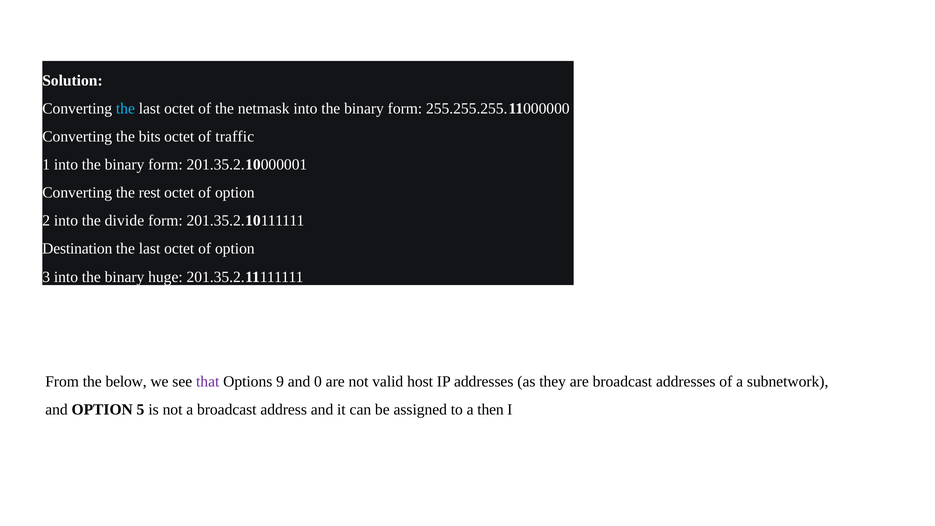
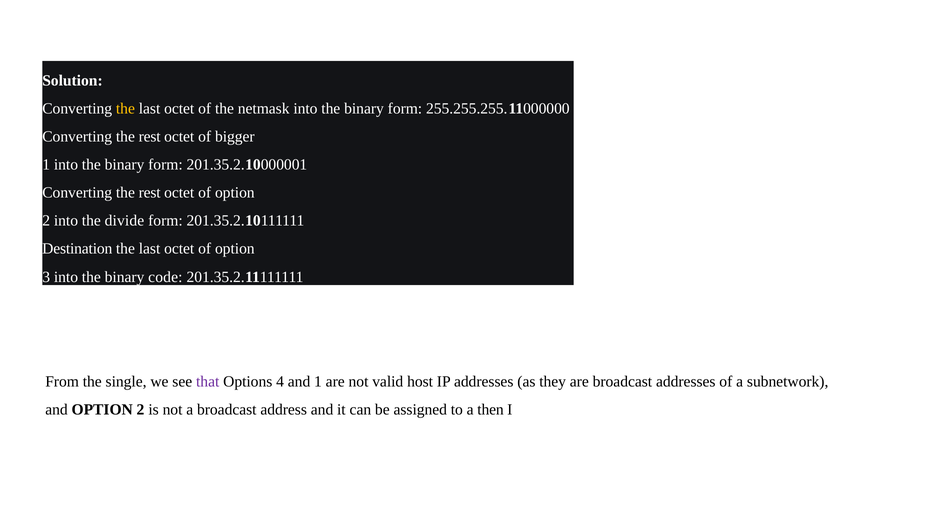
the colour: light blue -> yellow (125, 109)
bits: bits -> rest (150, 137)
traffic: traffic -> bigger (235, 137)
huge: huge -> code (165, 277)
below: below -> single (126, 381)
9: 9 -> 4 (280, 381)
and 0: 0 -> 1 (318, 381)
and OPTION 5: 5 -> 2 (141, 409)
